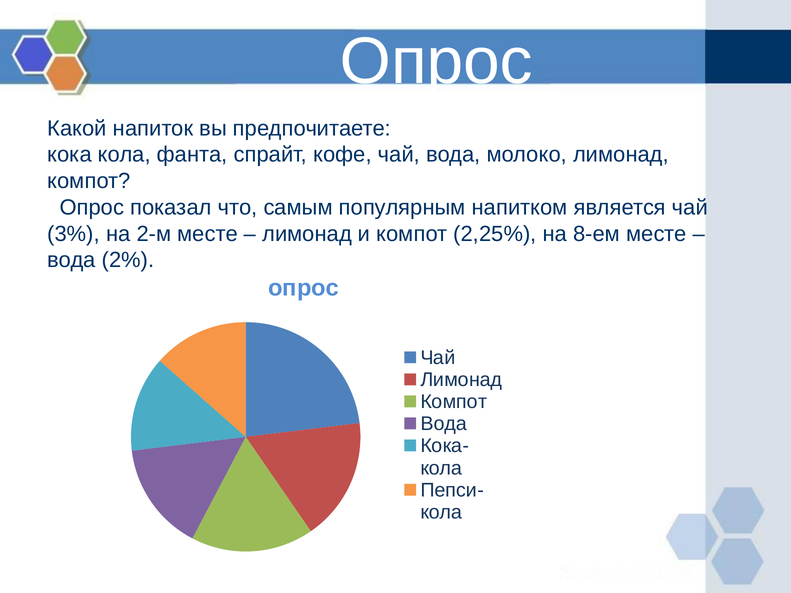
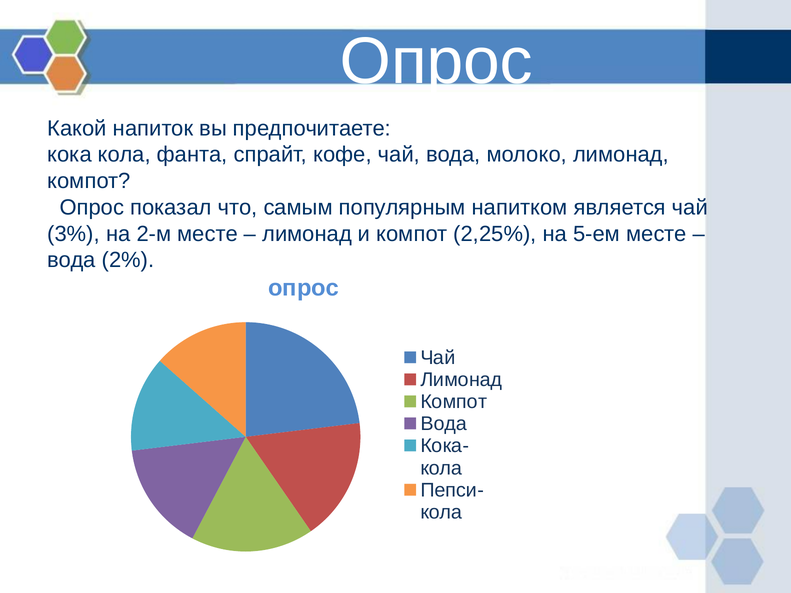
8-ем: 8-ем -> 5-ем (597, 234)
